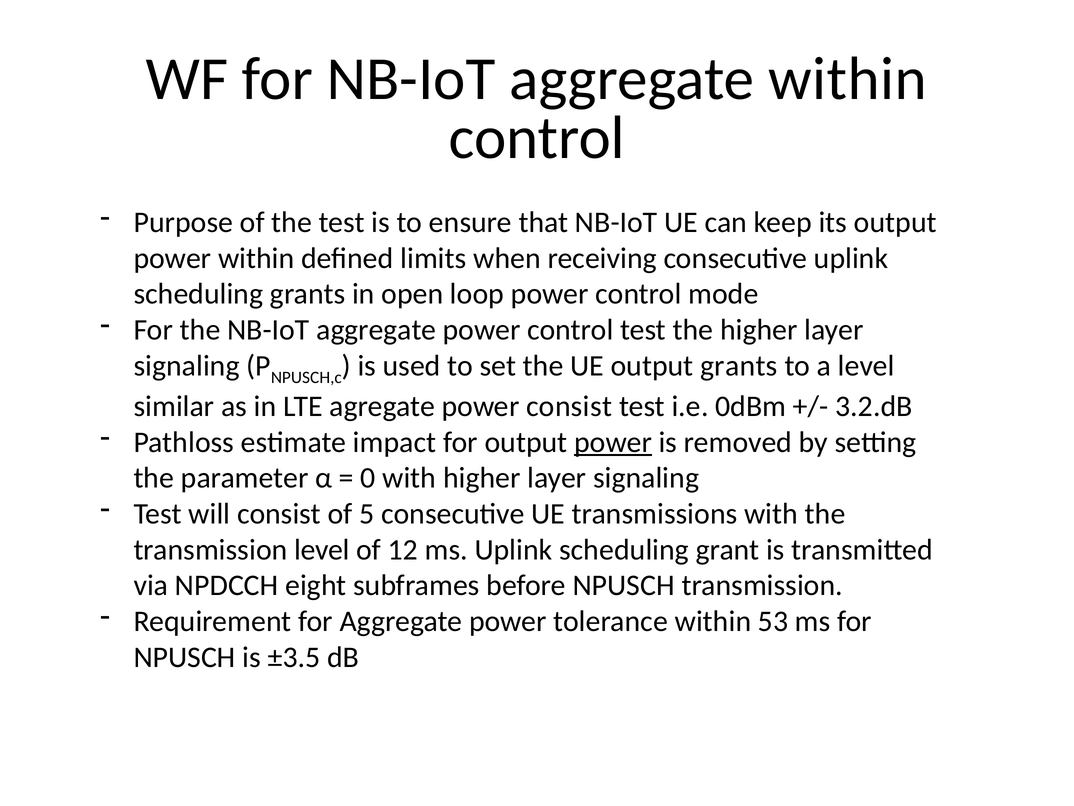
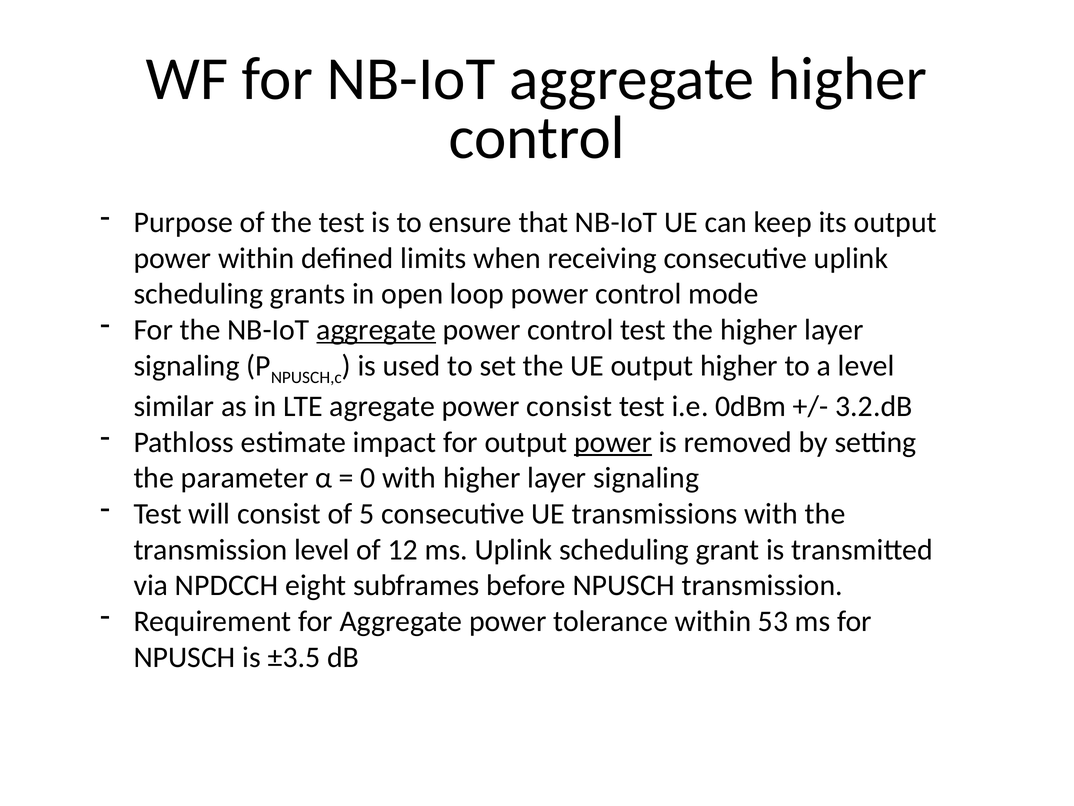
aggregate within: within -> higher (848, 79)
aggregate underline: none -> present (376, 330)
output grants: grants -> higher (739, 365)
